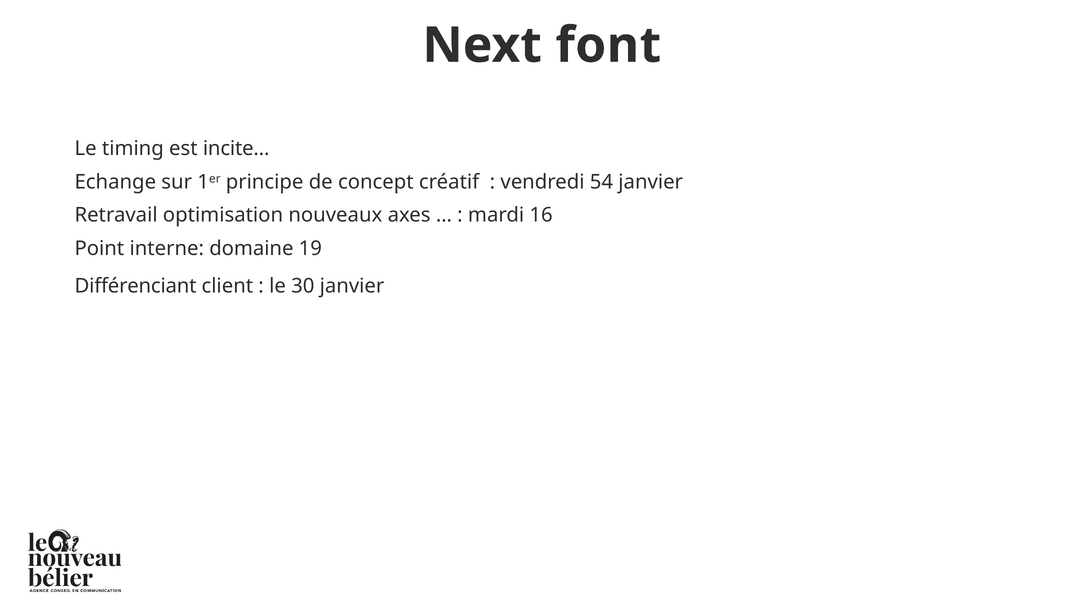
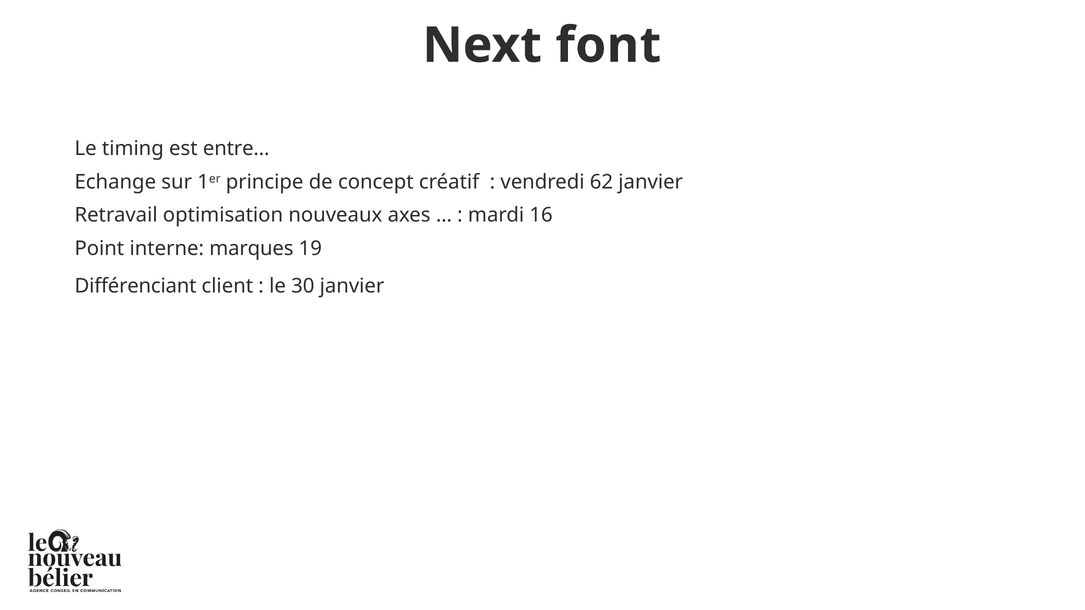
incite…: incite… -> entre… (236, 149)
54: 54 -> 62 (601, 182)
domaine: domaine -> marques (251, 249)
